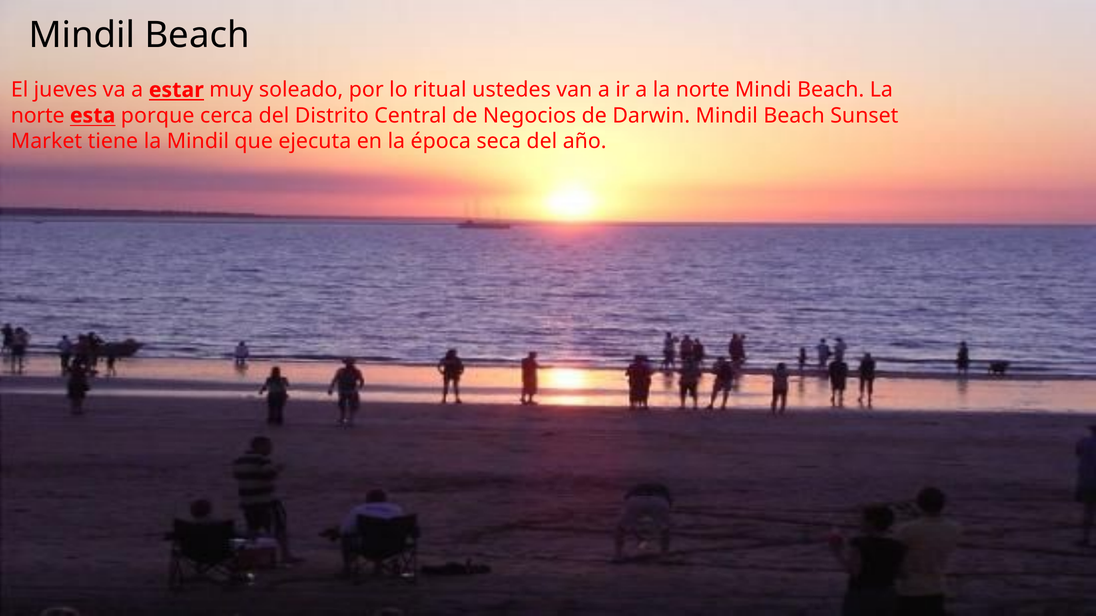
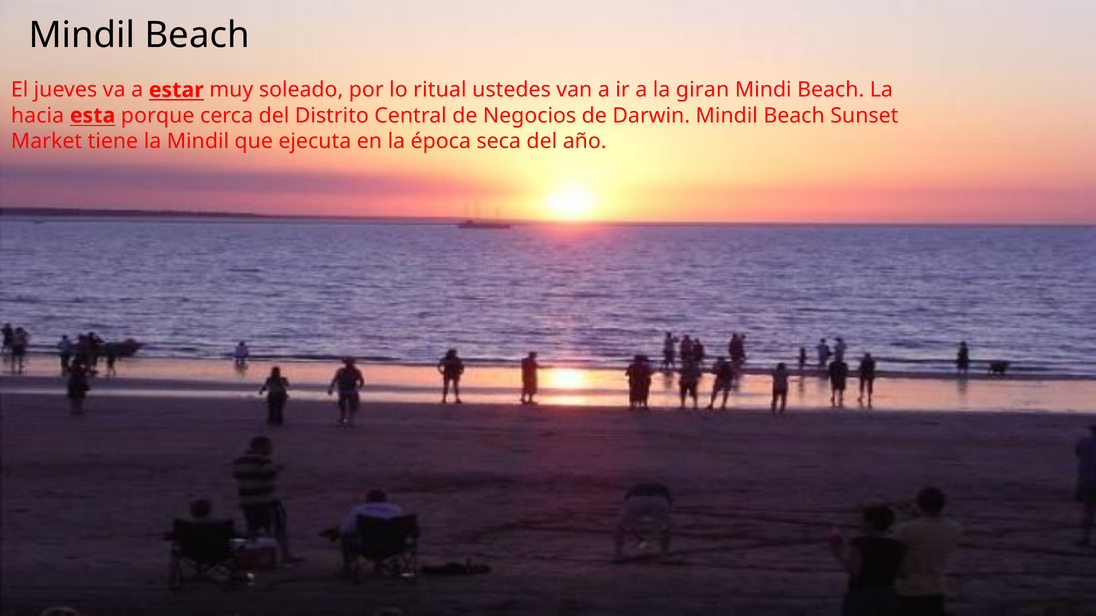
a la norte: norte -> giran (703, 90)
norte: norte -> hacia (38, 116)
